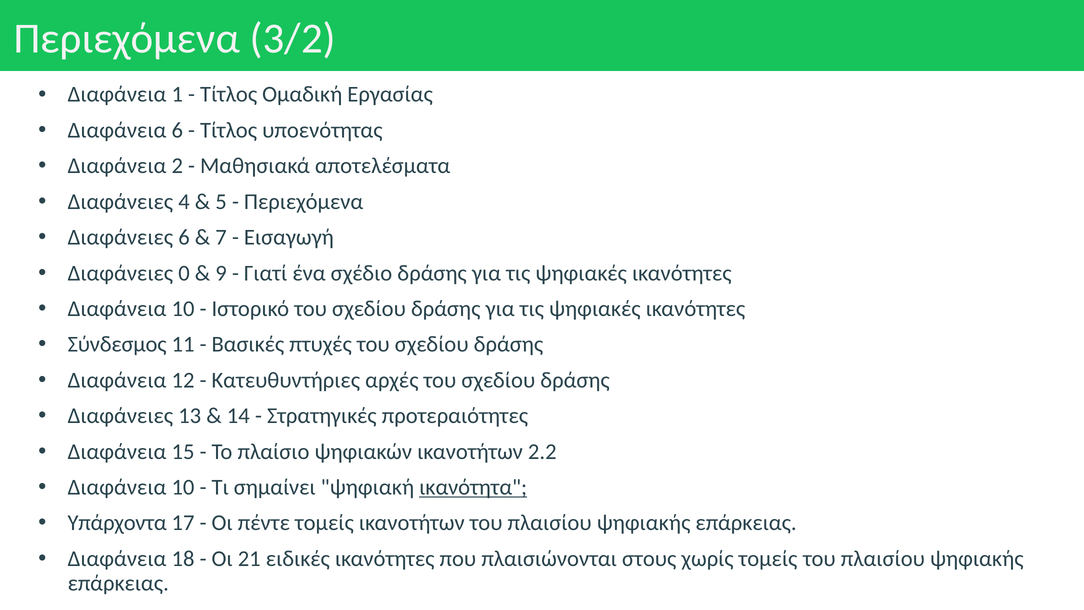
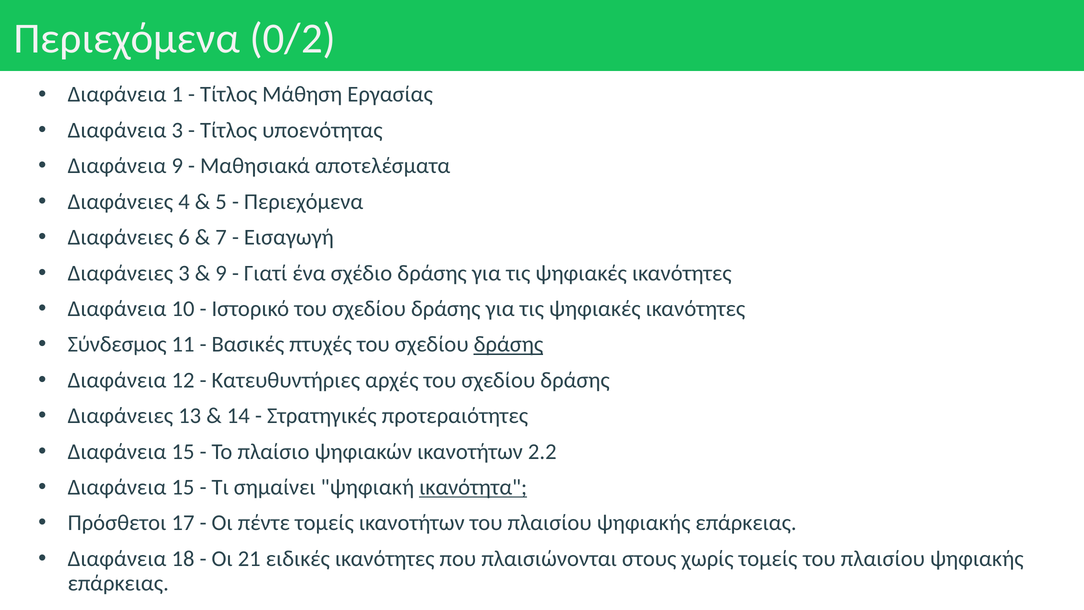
3/2: 3/2 -> 0/2 (293, 39)
Ομαδική: Ομαδική -> Μάθηση (302, 94)
Διαφάνεια 6: 6 -> 3 (177, 130)
Διαφάνεια 2: 2 -> 9 (177, 166)
Διαφάνειες 0: 0 -> 3 (184, 273)
δράσης underline: none -> present (508, 344)
10: 10 -> 15 (183, 487)
Υπάρχοντα: Υπάρχοντα -> Πρόσθετοι (117, 523)
